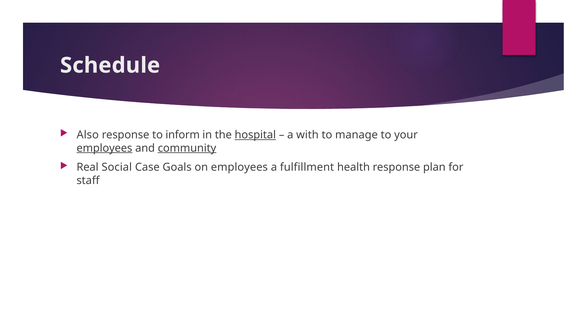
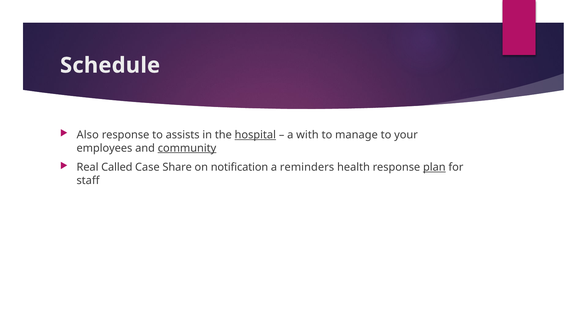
inform: inform -> assists (183, 135)
employees underline: present -> none (104, 148)
Social: Social -> Called (117, 167)
Goals: Goals -> Share (177, 167)
on employees: employees -> notification (239, 167)
fulfillment: fulfillment -> reminders (307, 167)
plan underline: none -> present (434, 167)
